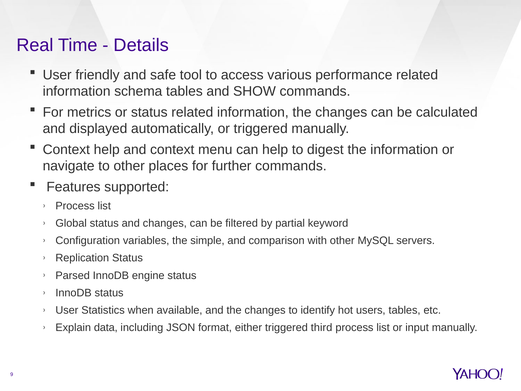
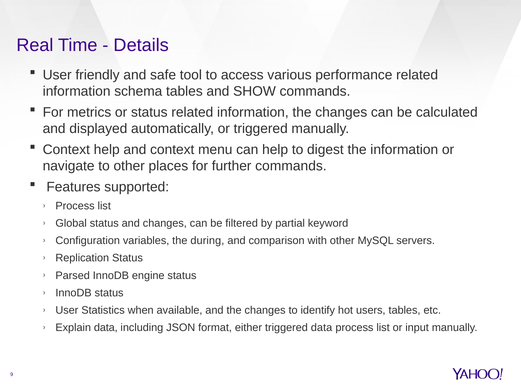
simple: simple -> during (207, 241)
triggered third: third -> data (322, 327)
